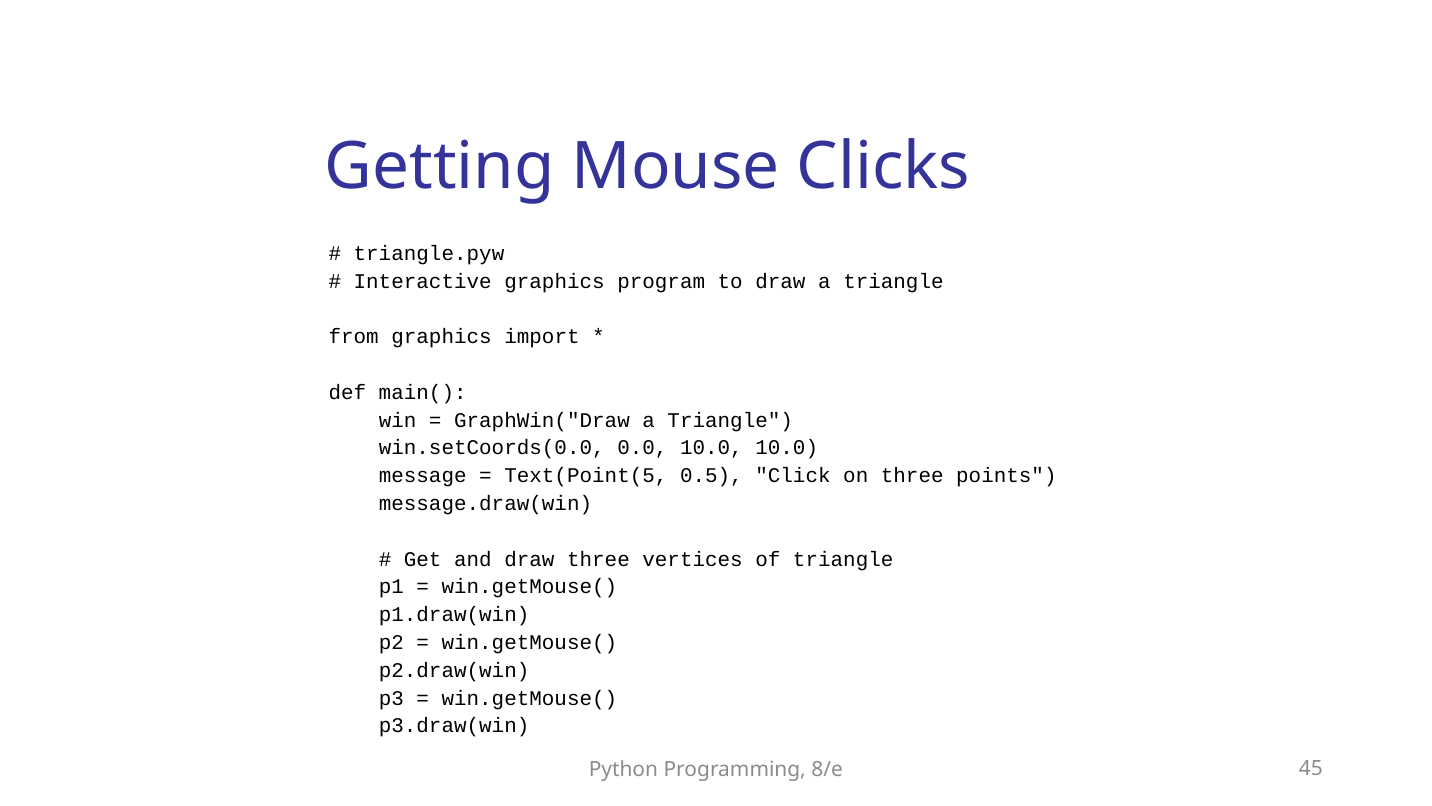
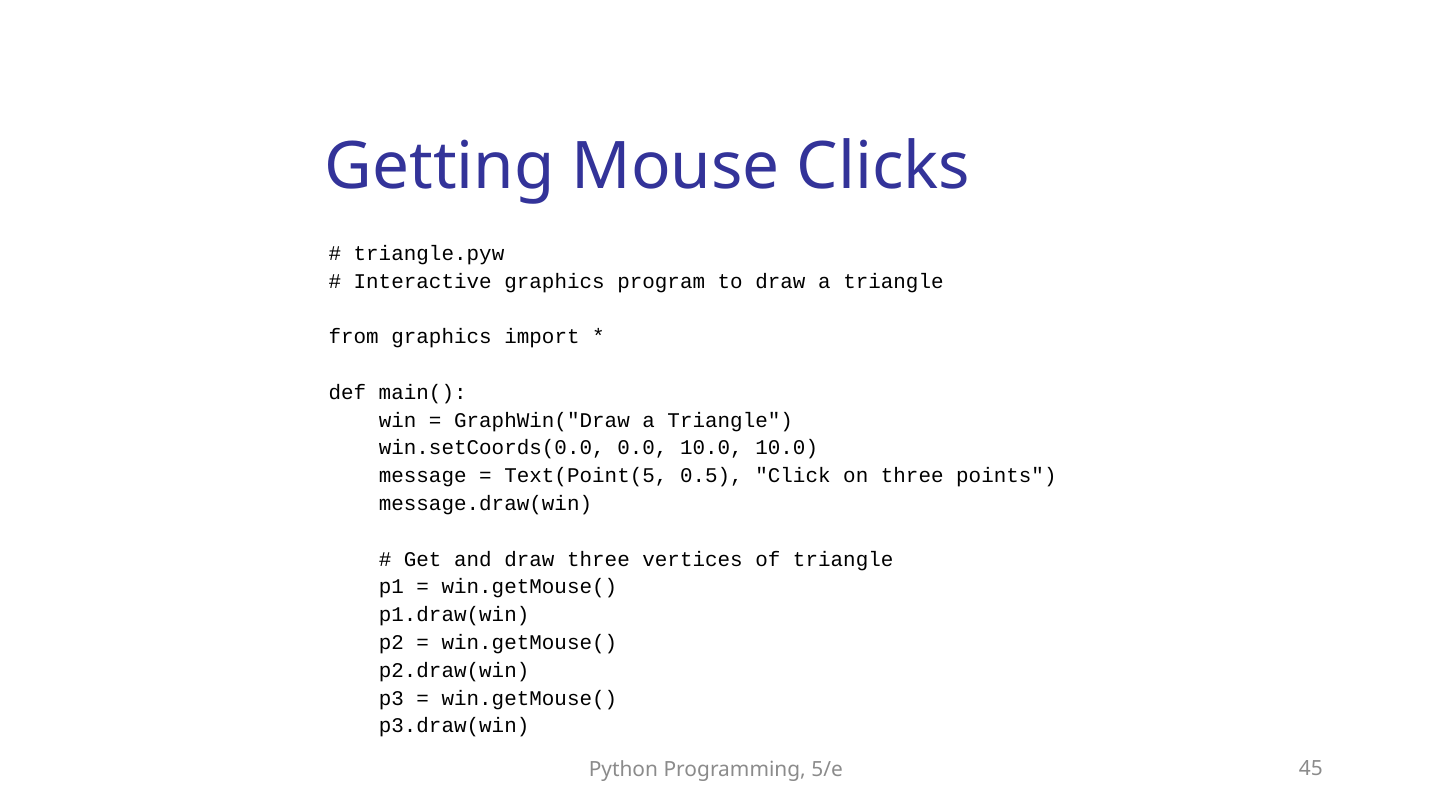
8/e: 8/e -> 5/e (827, 769)
